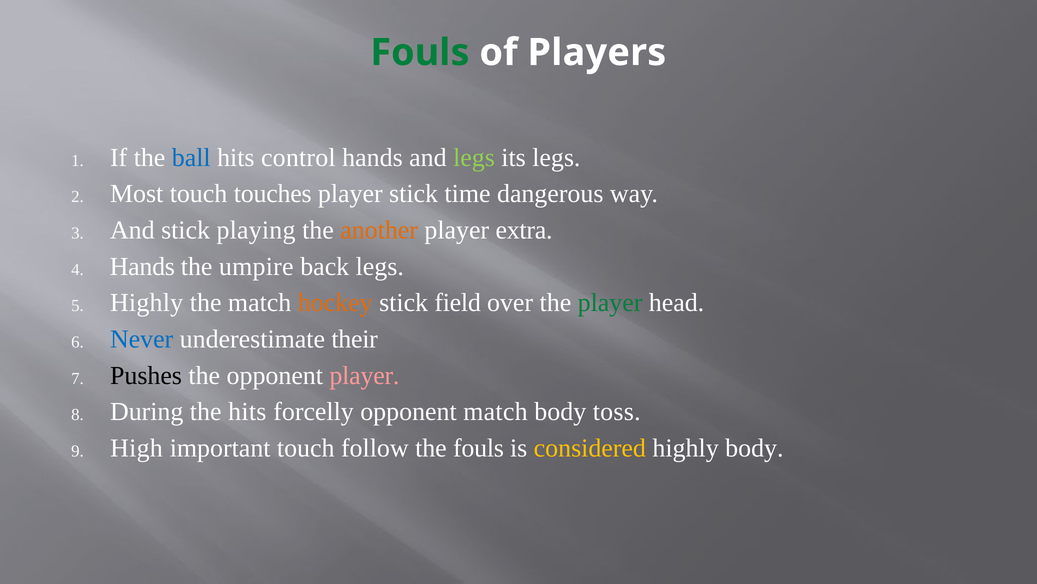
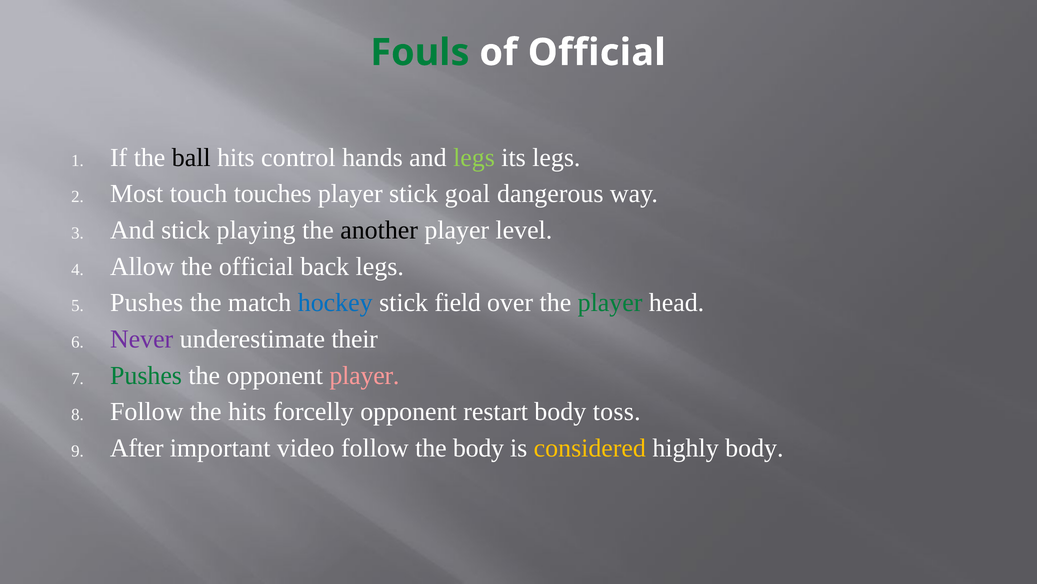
of Players: Players -> Official (597, 52)
ball colour: blue -> black (191, 157)
time: time -> goal (467, 194)
another colour: orange -> black (379, 230)
extra: extra -> level (524, 230)
Hands: Hands -> Allow (142, 266)
the umpire: umpire -> official (256, 266)
Highly: Highly -> Pushes (147, 302)
hockey colour: orange -> blue (335, 302)
Never colour: blue -> purple (142, 339)
Pushes colour: black -> green (146, 375)
During: During -> Follow (147, 411)
opponent match: match -> restart (496, 411)
High: High -> After (137, 448)
important touch: touch -> video (306, 448)
the fouls: fouls -> body (479, 448)
